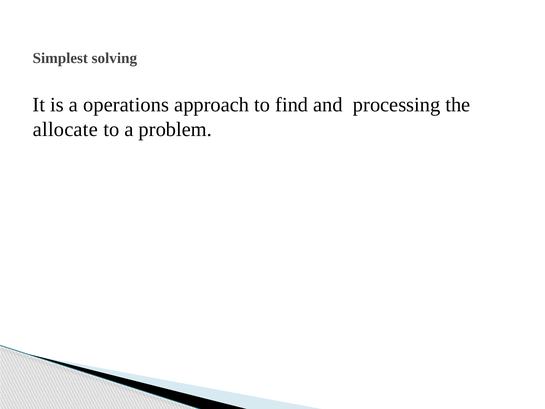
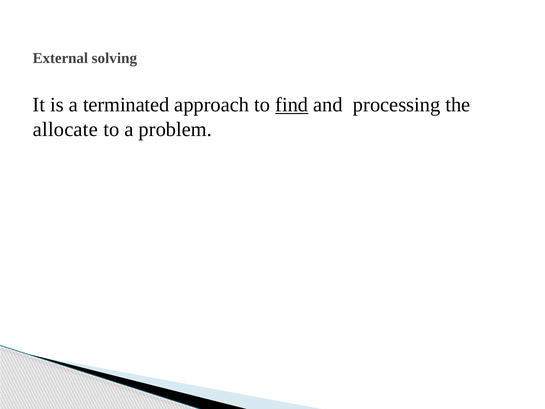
Simplest: Simplest -> External (60, 58)
operations: operations -> terminated (126, 105)
find underline: none -> present (292, 105)
